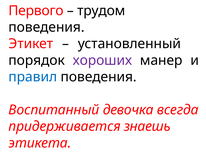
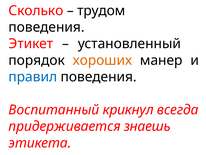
Первого: Первого -> Сколько (36, 11)
хороших colour: purple -> orange (102, 60)
девочка: девочка -> крикнул (128, 110)
